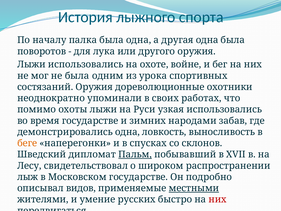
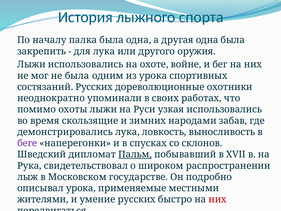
поворотов: поворотов -> закрепить (42, 51)
состязаний Оружия: Оружия -> Русских (94, 87)
время государстве: государстве -> скользящие (90, 121)
демонстрировались одна: одна -> лука (127, 132)
беге colour: orange -> purple (27, 143)
Лесу: Лесу -> Рука (29, 166)
описывал видов: видов -> урока (81, 188)
местными underline: present -> none (194, 188)
